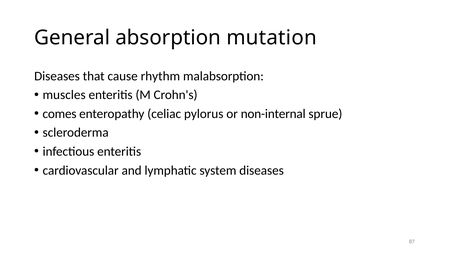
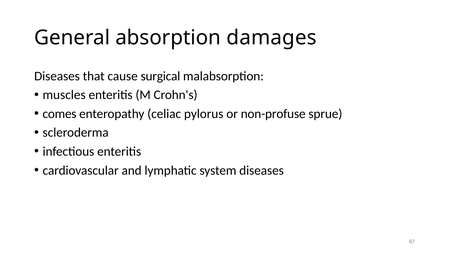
mutation: mutation -> damages (272, 38)
rhythm: rhythm -> surgical (160, 76)
non-internal: non-internal -> non-profuse (273, 114)
